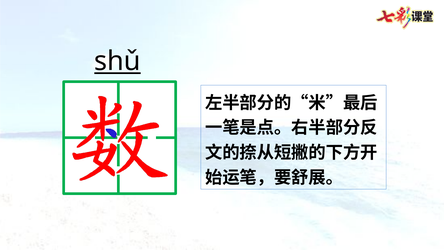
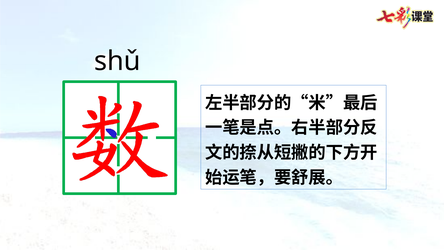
shǔ underline: present -> none (117, 61)
